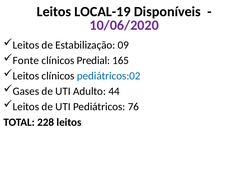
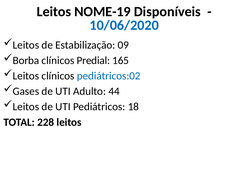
LOCAL-19: LOCAL-19 -> NOME-19 (103, 12)
10/06/2020 colour: purple -> blue (124, 25)
Fonte: Fonte -> Borba (26, 60)
76: 76 -> 18 (133, 107)
